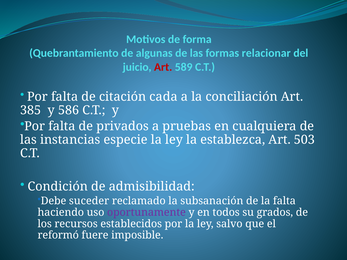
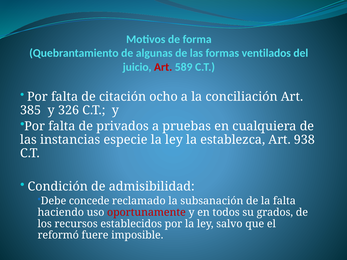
relacionar: relacionar -> ventilados (266, 53)
cada: cada -> ocho (164, 97)
586: 586 -> 326 (69, 110)
503: 503 -> 938 (304, 140)
suceder: suceder -> concede (89, 201)
oportunamente colour: purple -> red (146, 213)
